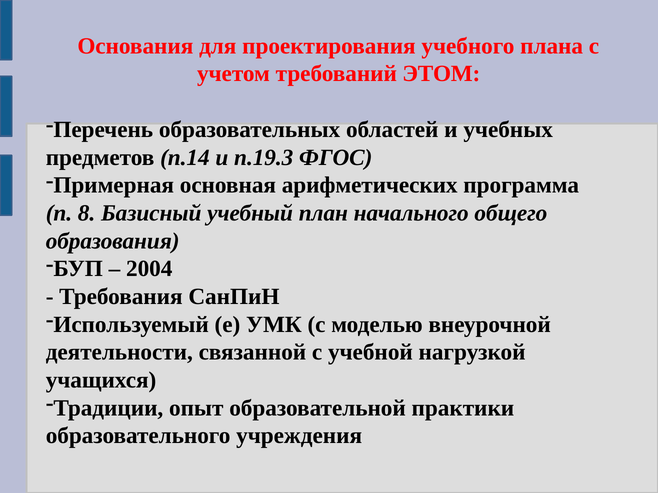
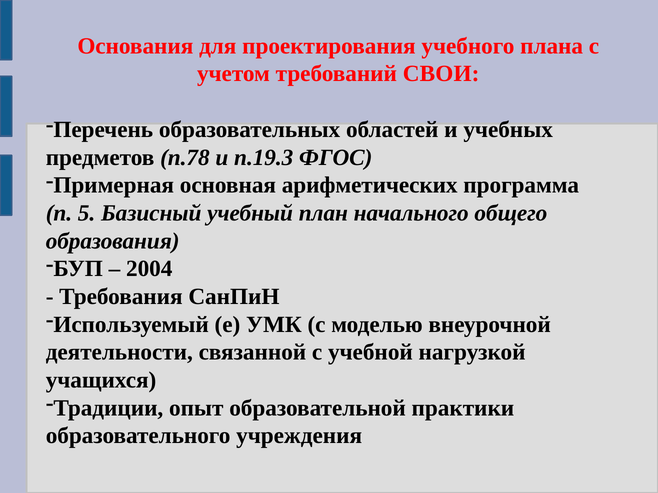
ЭТОМ: ЭТОМ -> СВОИ (441, 74)
п.14: п.14 -> п.78 (185, 158)
8: 8 -> 5 (87, 213)
